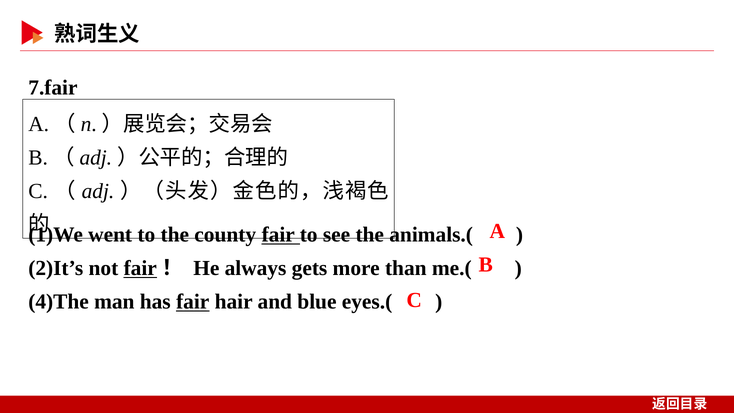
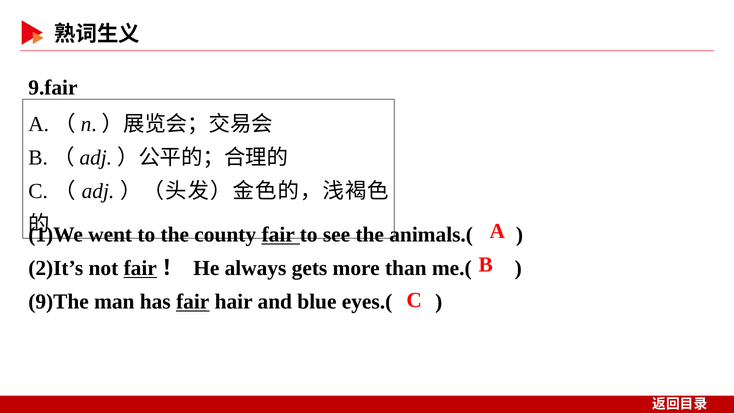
7.fair: 7.fair -> 9.fair (53, 88)
4)The: 4)The -> 9)The (59, 301)
